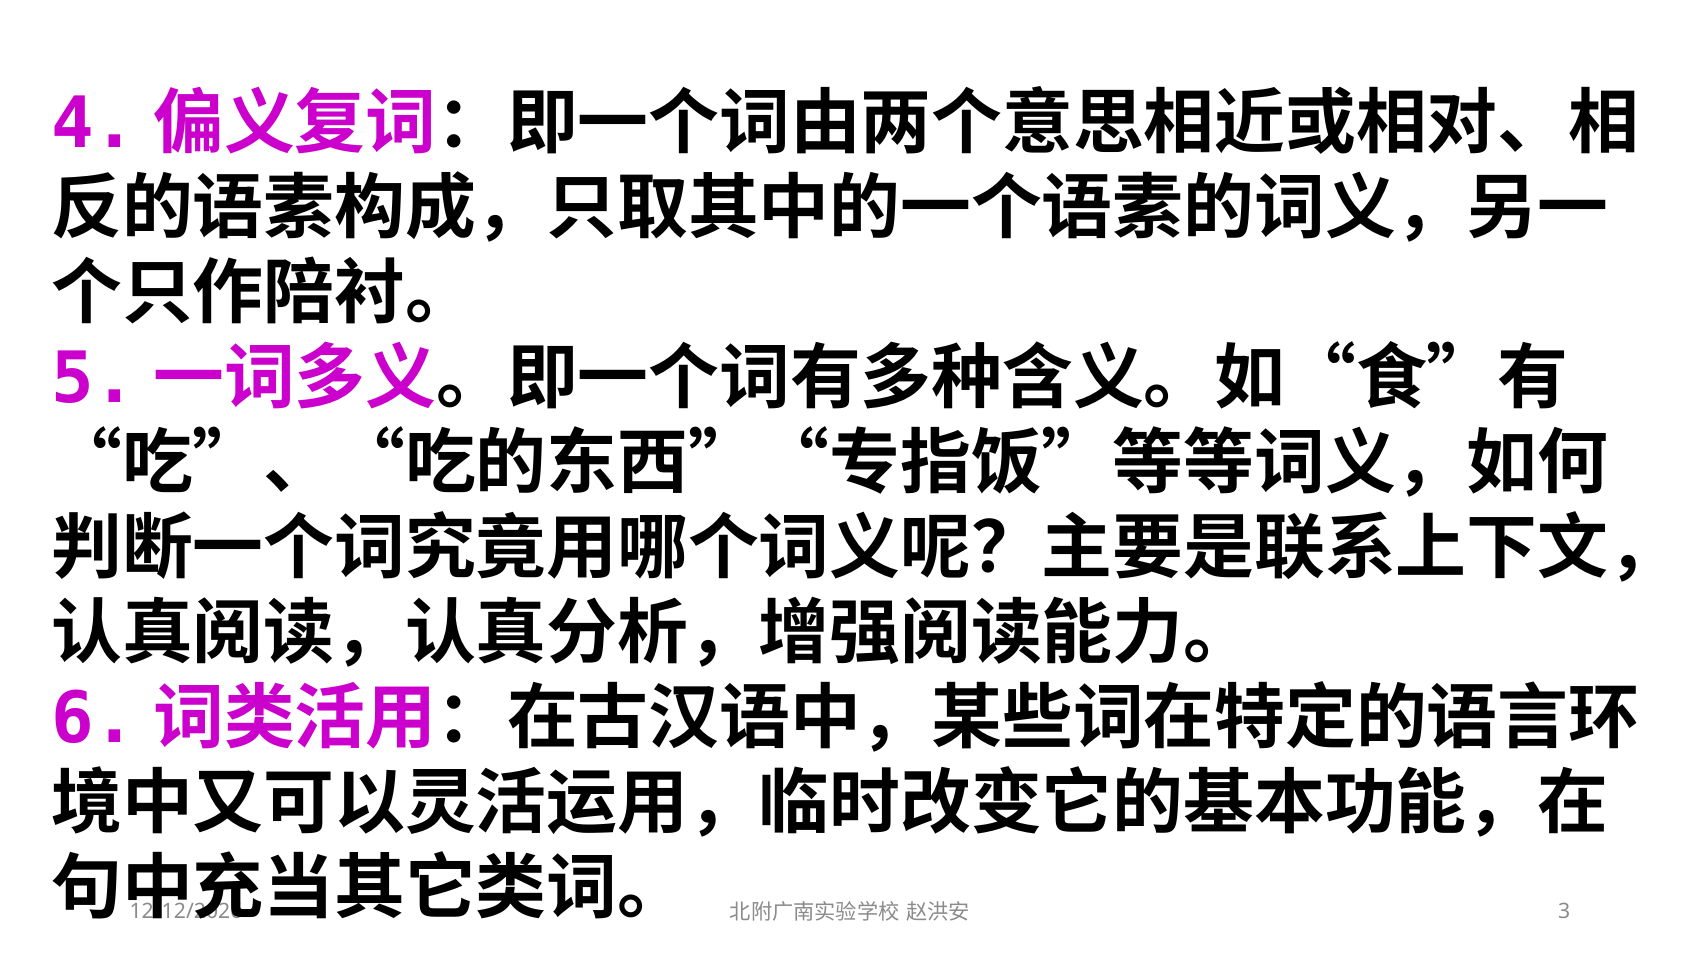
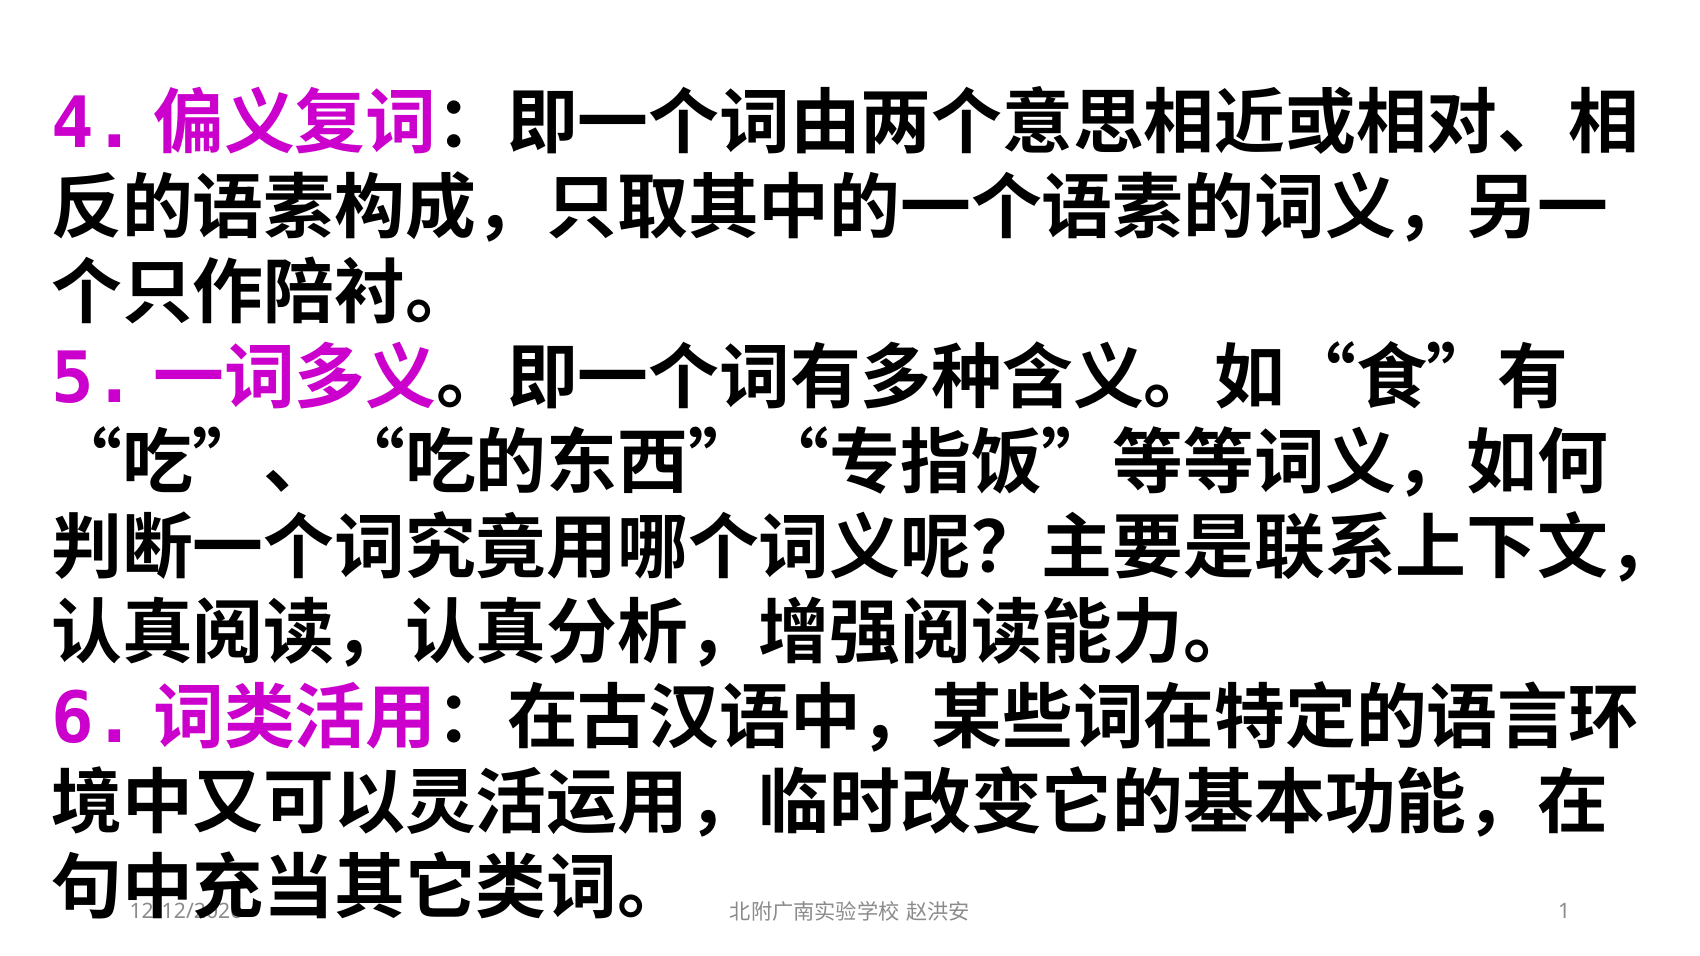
3: 3 -> 1 (1564, 911)
